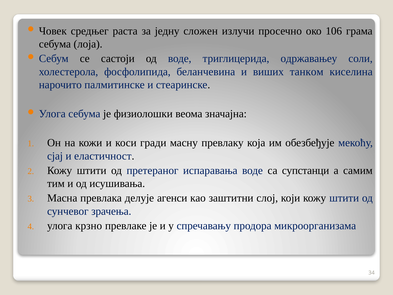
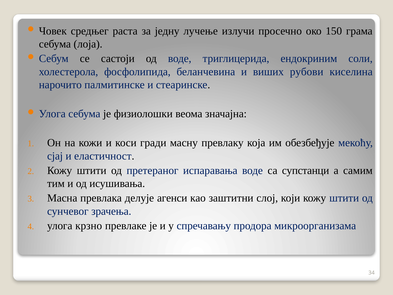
сложен: сложен -> лучење (201, 31)
106: 106 -> 150 (334, 31)
одржавањеу: одржавањеу -> ендокриним (309, 59)
танком: танком -> рубови (307, 72)
